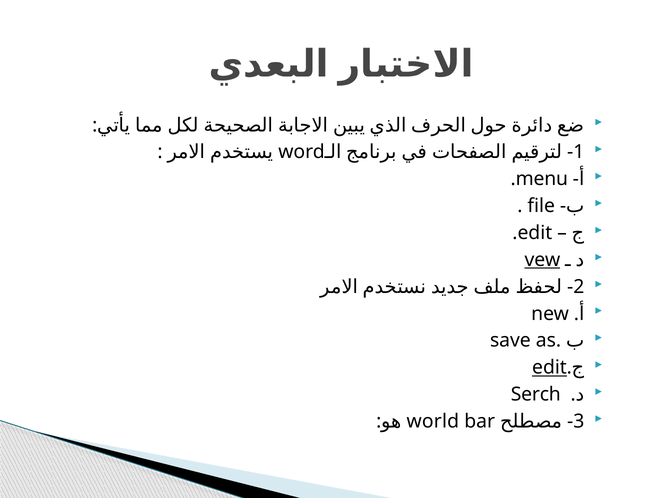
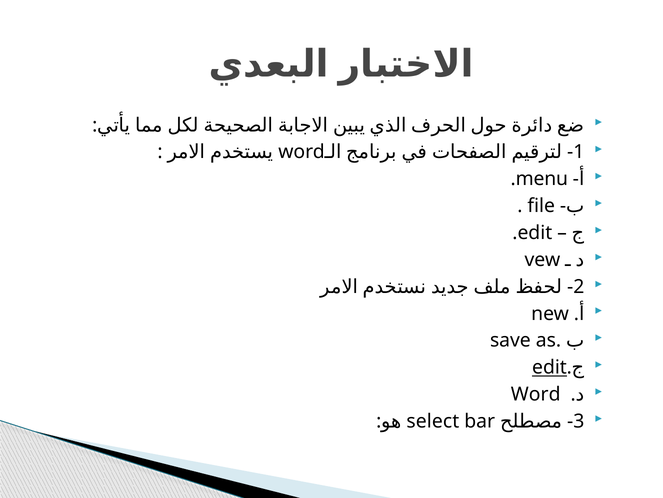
vew underline: present -> none (542, 259)
Serch: Serch -> Word (536, 394)
world: world -> select (433, 421)
